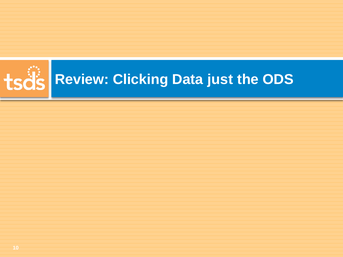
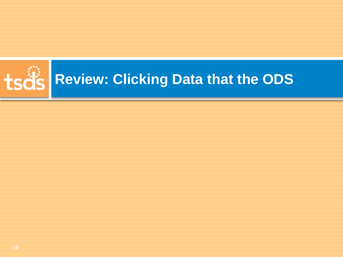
just: just -> that (220, 80)
